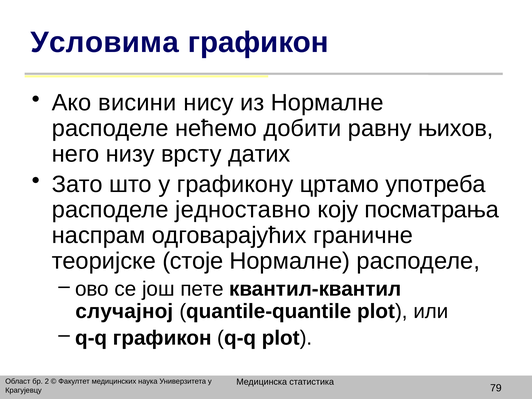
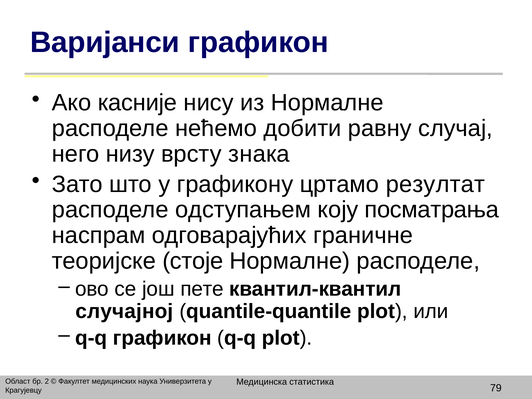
Условима: Условима -> Варијанси (105, 42)
висини: висини -> касније (138, 103)
њихов: њихов -> случај (456, 128)
датих: датих -> знака (259, 154)
употреба: употреба -> резултат (435, 184)
једноставно: једноставно -> одступањем (243, 210)
